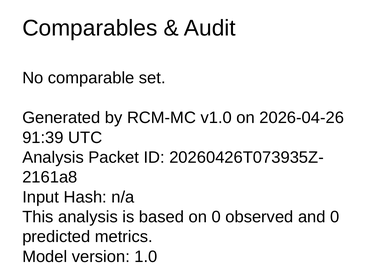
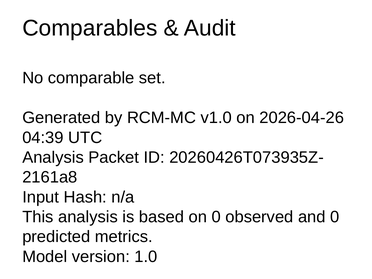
91:39: 91:39 -> 04:39 (43, 138)
